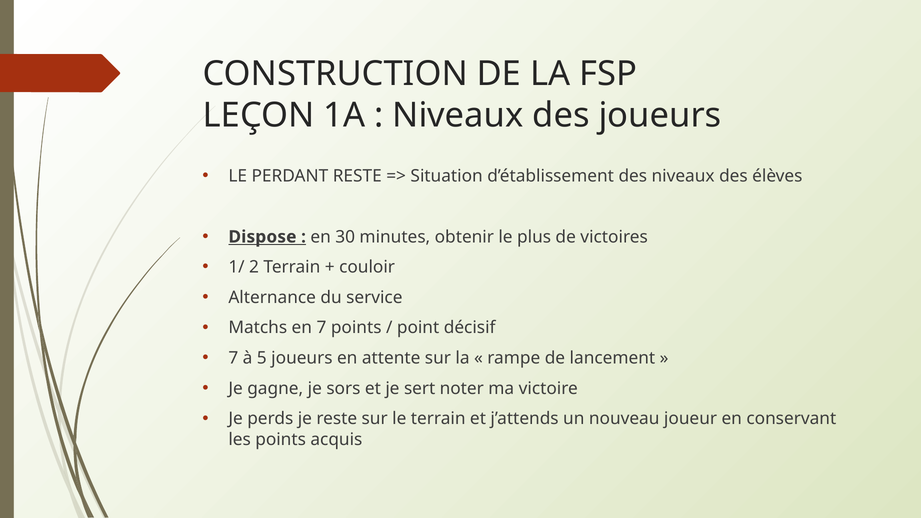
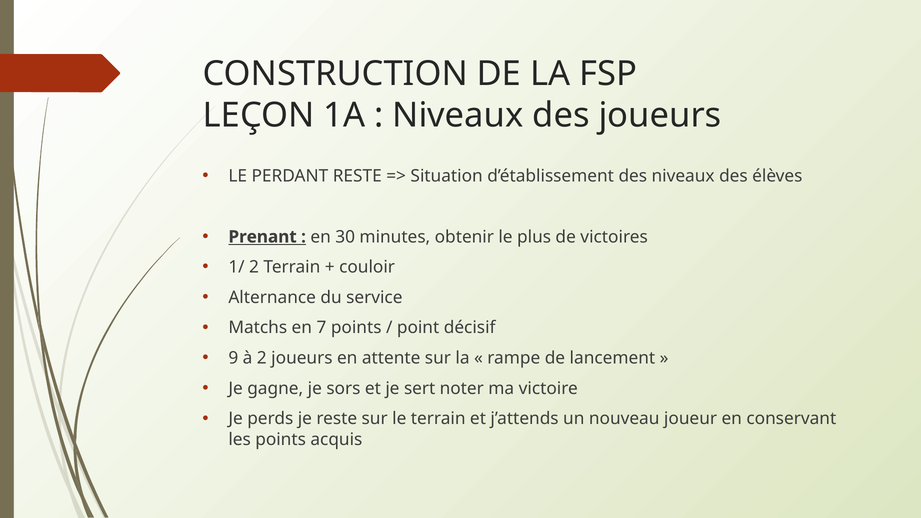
Dispose: Dispose -> Prenant (263, 237)
7: 7 -> 9 (233, 358)
à 5: 5 -> 2 (262, 358)
